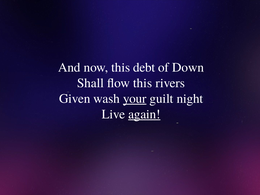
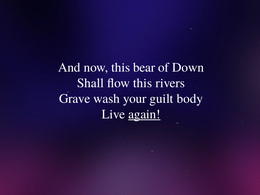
debt: debt -> bear (144, 67)
Given: Given -> Grave (75, 99)
your underline: present -> none (135, 99)
night: night -> body (190, 99)
